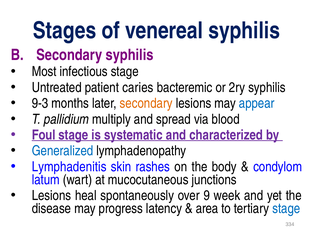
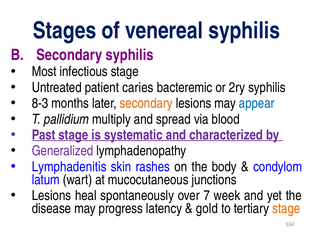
9-3: 9-3 -> 8-3 (40, 103)
Foul: Foul -> Past (44, 135)
Generalized colour: blue -> purple (63, 151)
9: 9 -> 7 (207, 195)
area: area -> gold (207, 208)
stage colour: blue -> orange (286, 208)
